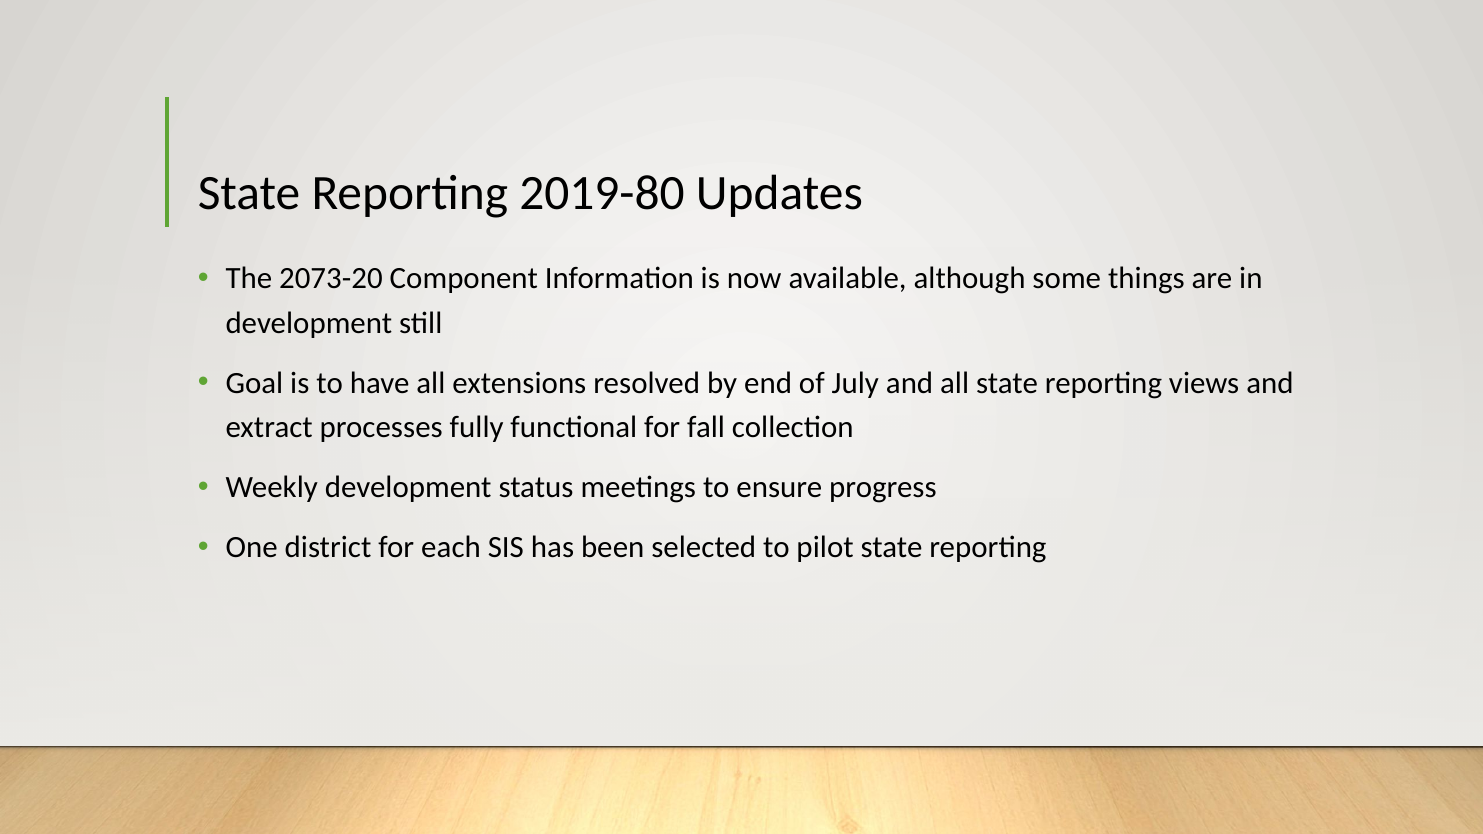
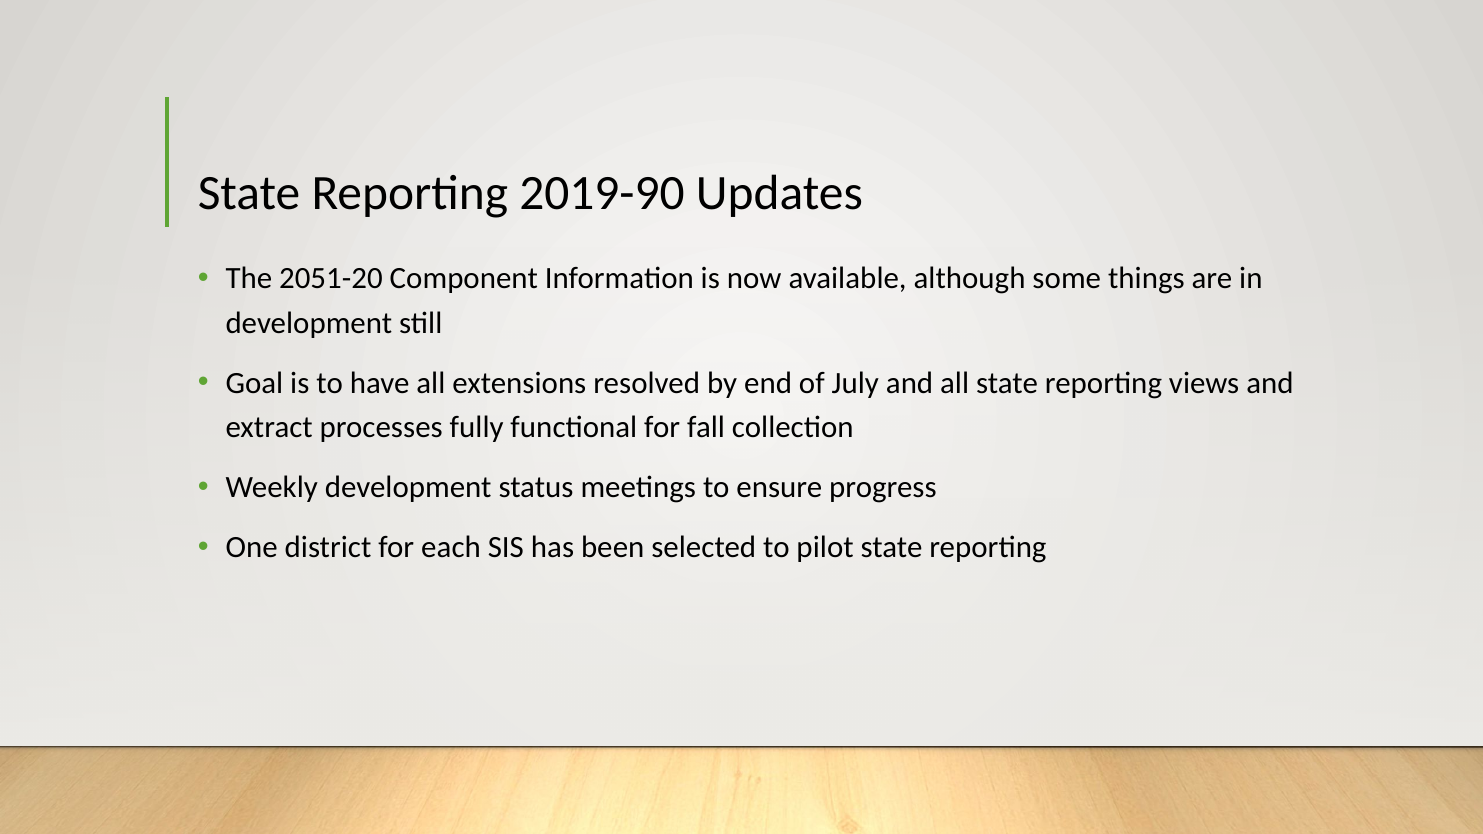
2019-80: 2019-80 -> 2019-90 (602, 193)
2073-20: 2073-20 -> 2051-20 (331, 279)
